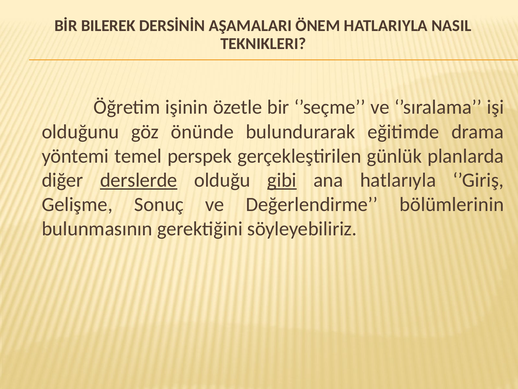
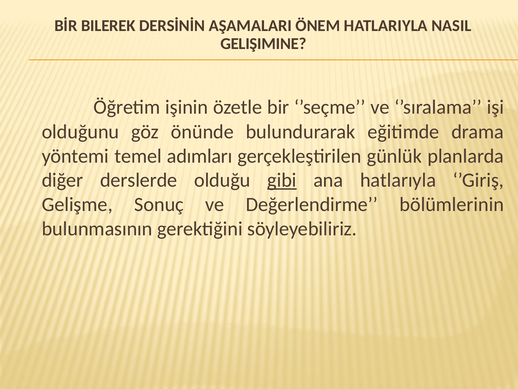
TEKNIKLERI: TEKNIKLERI -> GELIŞIMINE (263, 44)
perspek: perspek -> adımları (200, 156)
derslerde underline: present -> none (139, 180)
